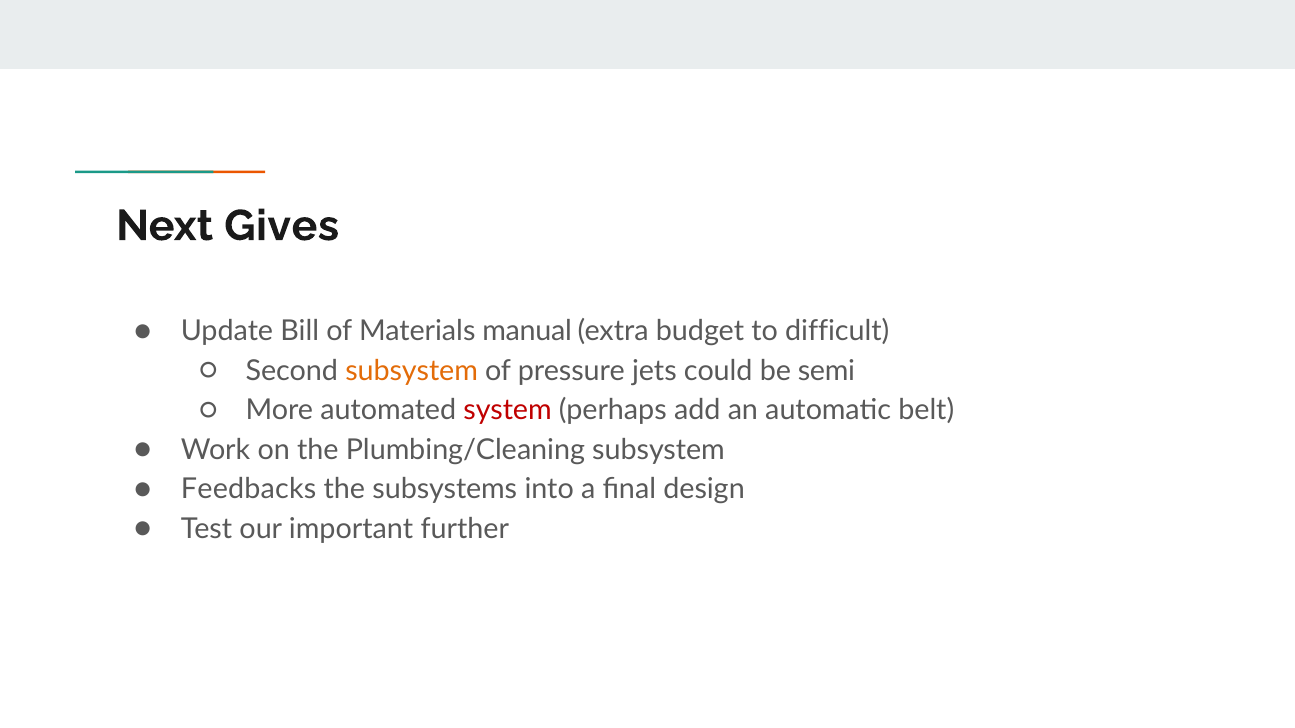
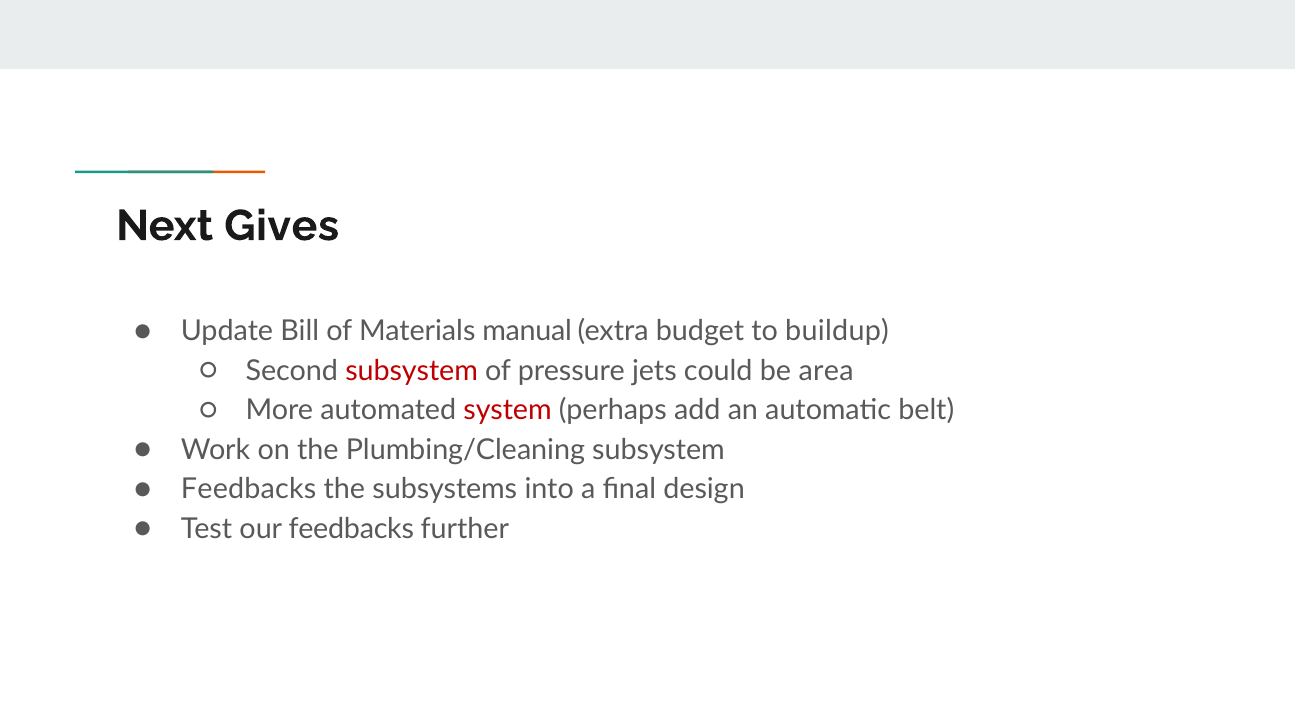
difficult: difficult -> buildup (837, 331)
subsystem colour: orange -> red (412, 371)
semi: semi -> area (826, 371)
our important: important -> feedbacks (351, 529)
